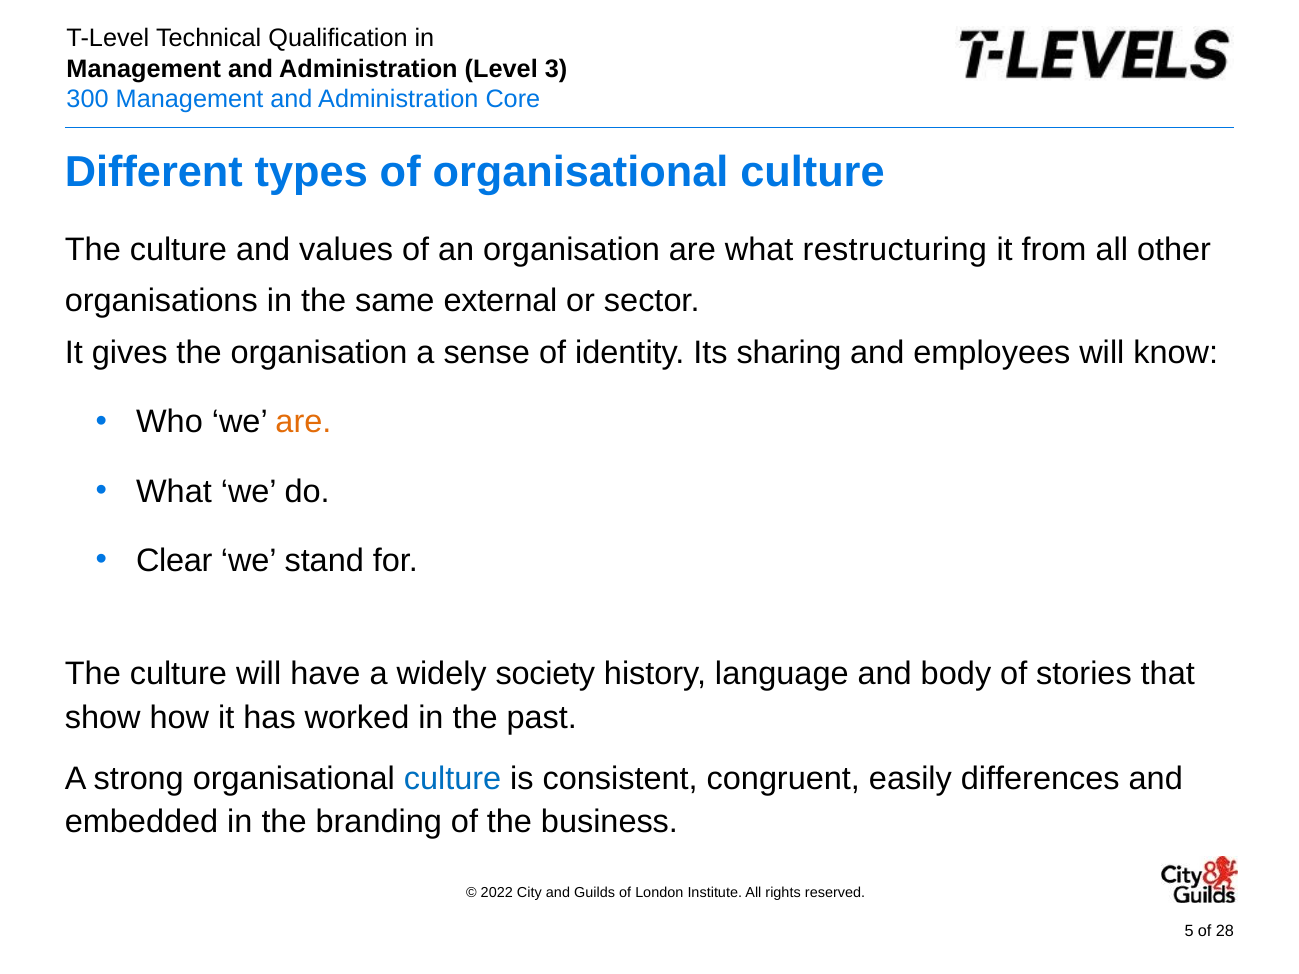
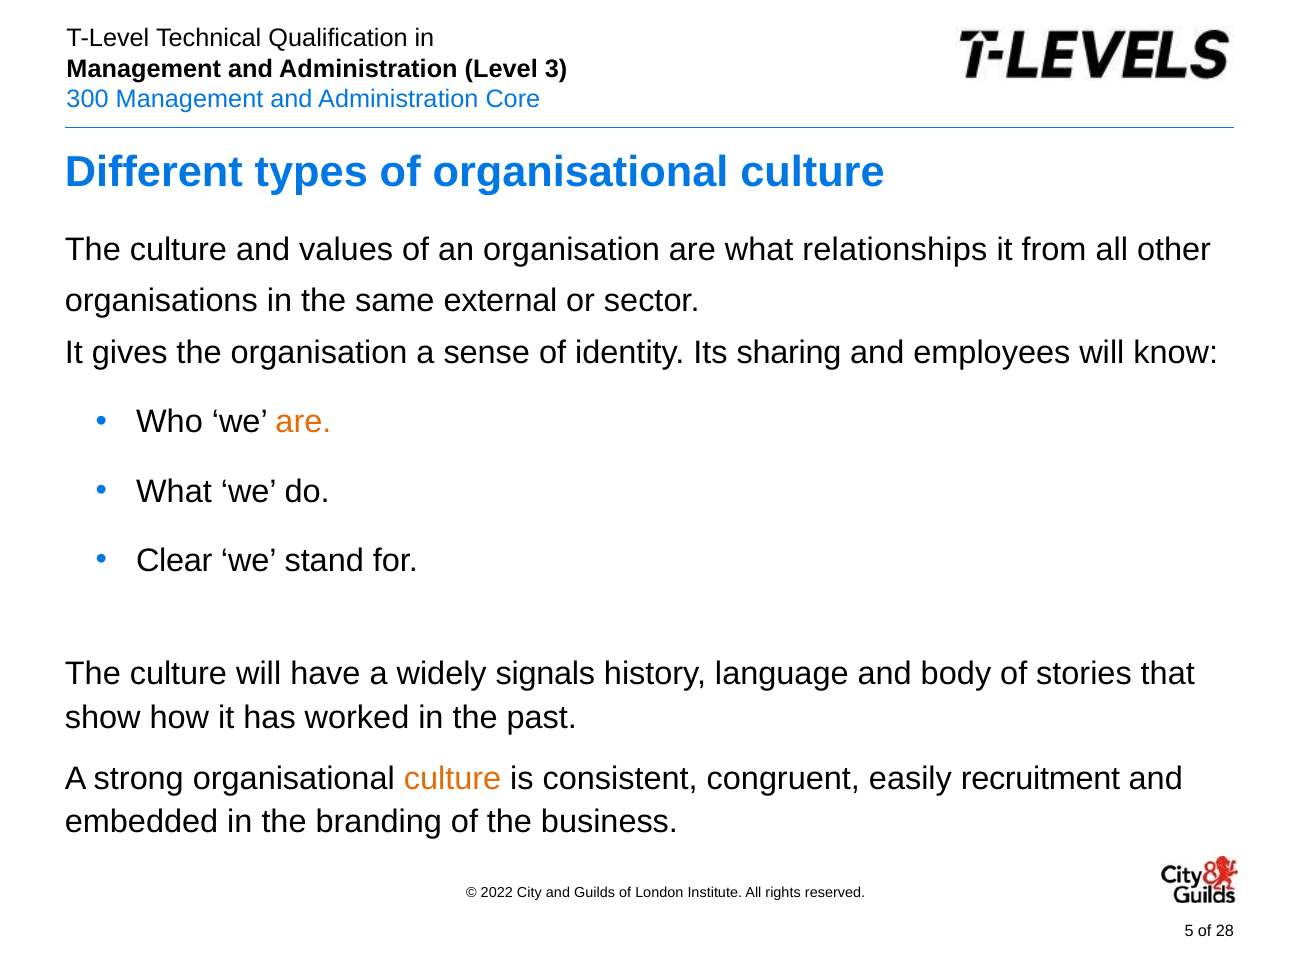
restructuring: restructuring -> relationships (895, 249)
society: society -> signals (545, 674)
culture colour: blue -> orange (452, 779)
differences: differences -> recruitment (1040, 779)
